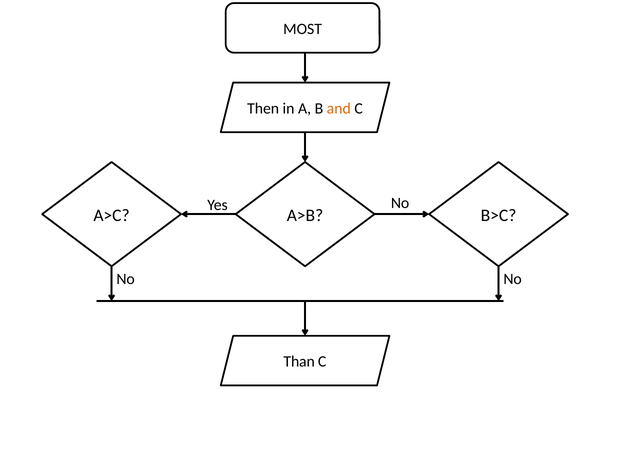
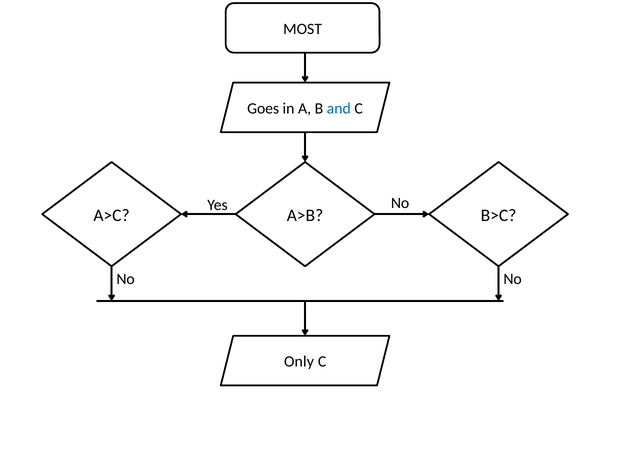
Then: Then -> Goes (263, 108)
and colour: orange -> blue (339, 108)
Than: Than -> Only (299, 361)
